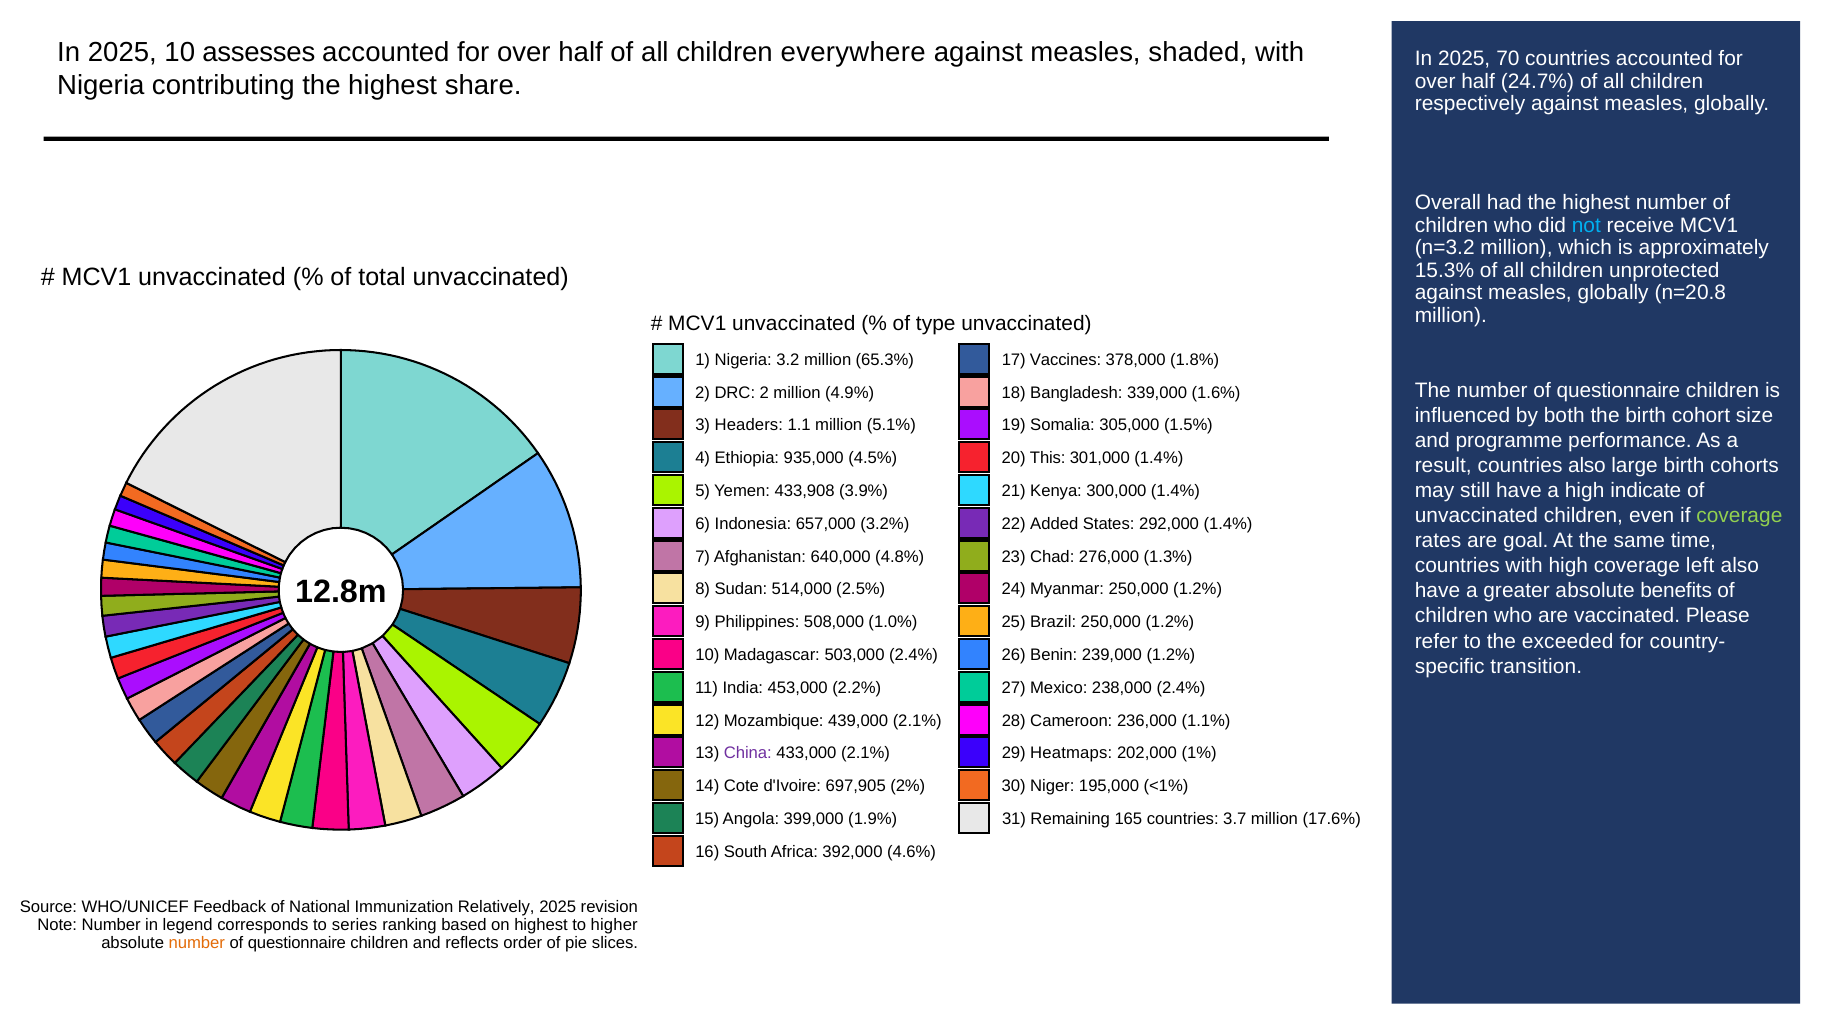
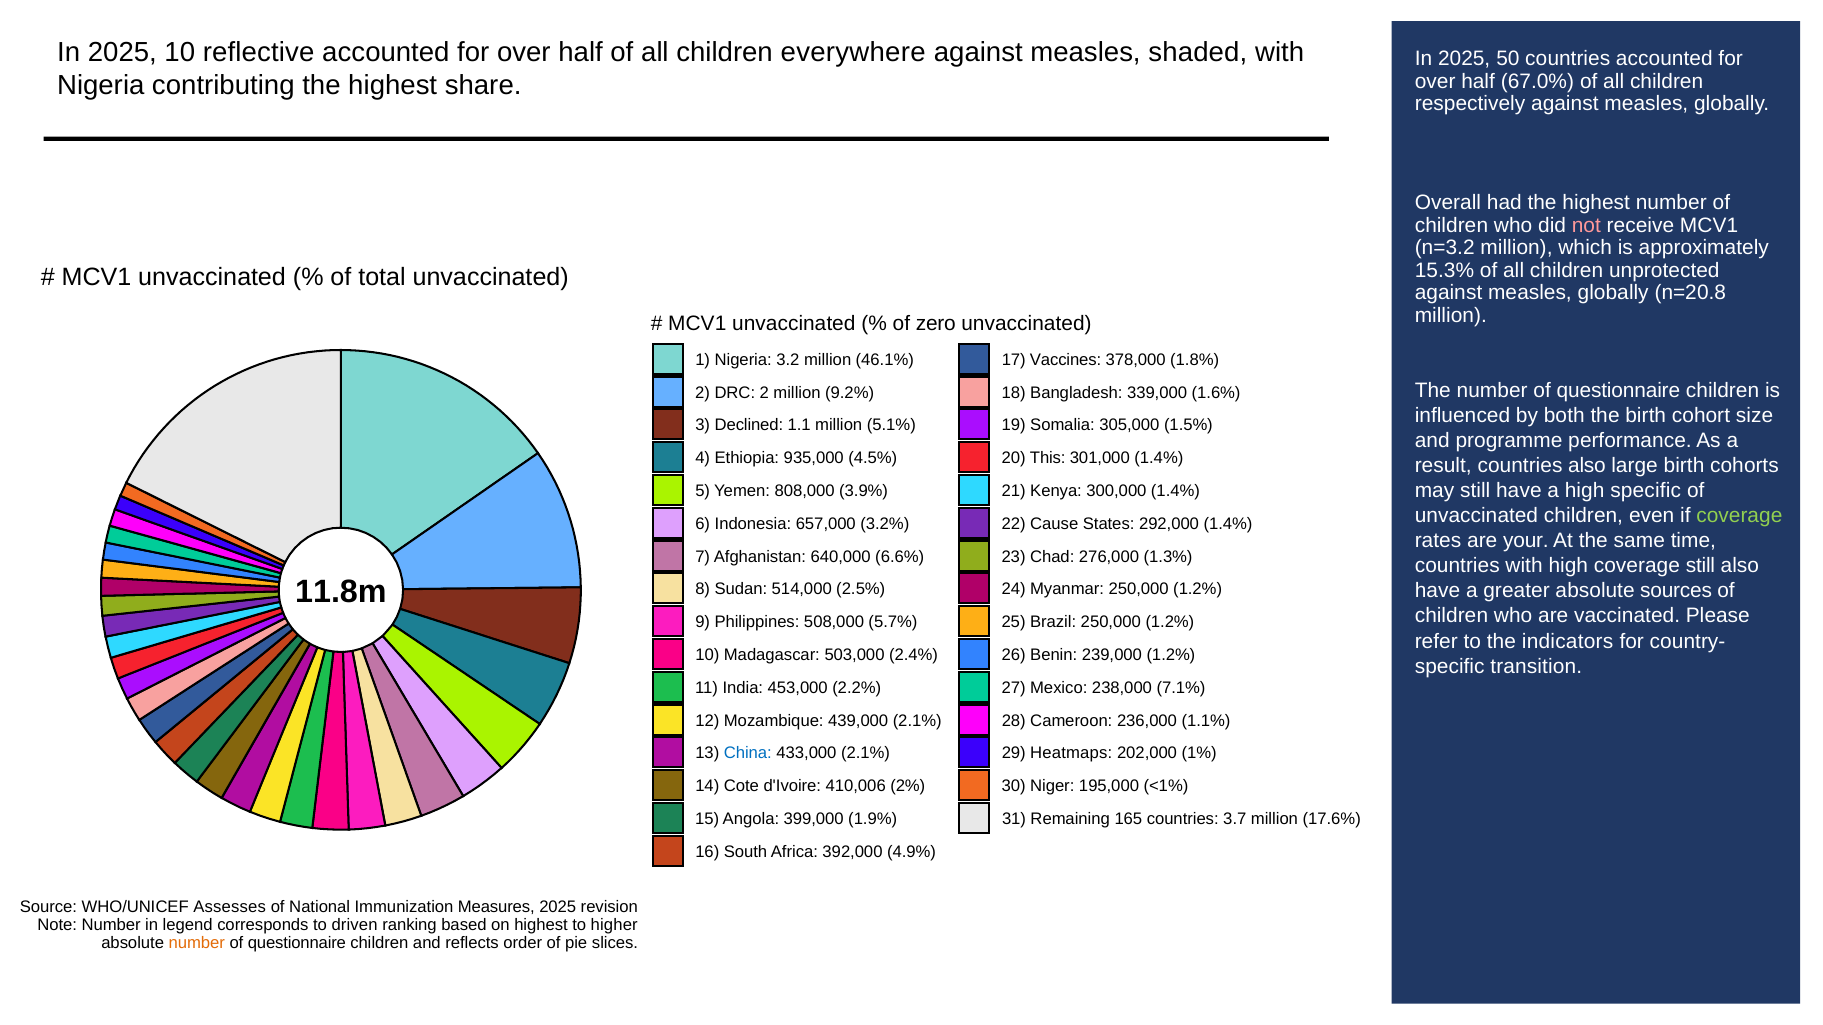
assesses: assesses -> reflective (259, 53)
70: 70 -> 50 (1508, 59)
24.7%: 24.7% -> 67.0% (1537, 81)
not colour: light blue -> pink (1586, 226)
type: type -> zero (936, 324)
65.3%: 65.3% -> 46.1% (885, 360)
4.9%: 4.9% -> 9.2% (850, 393)
Headers: Headers -> Declined (749, 426)
high indicate: indicate -> specific (1646, 491)
433,908: 433,908 -> 808,000 (805, 491)
Added: Added -> Cause (1054, 524)
goal: goal -> your (1526, 541)
4.8%: 4.8% -> 6.6% (900, 557)
coverage left: left -> still (1700, 566)
12.8m: 12.8m -> 11.8m (341, 592)
benefits: benefits -> sources (1676, 591)
1.0%: 1.0% -> 5.7% (893, 623)
exceeded: exceeded -> indicators (1568, 641)
238,000 2.4%: 2.4% -> 7.1% (1181, 688)
China colour: purple -> blue (748, 754)
697,905: 697,905 -> 410,006 (856, 787)
4.6%: 4.6% -> 4.9% (912, 852)
Feedback: Feedback -> Assesses (230, 908)
Relatively: Relatively -> Measures (496, 908)
series: series -> driven (355, 926)
